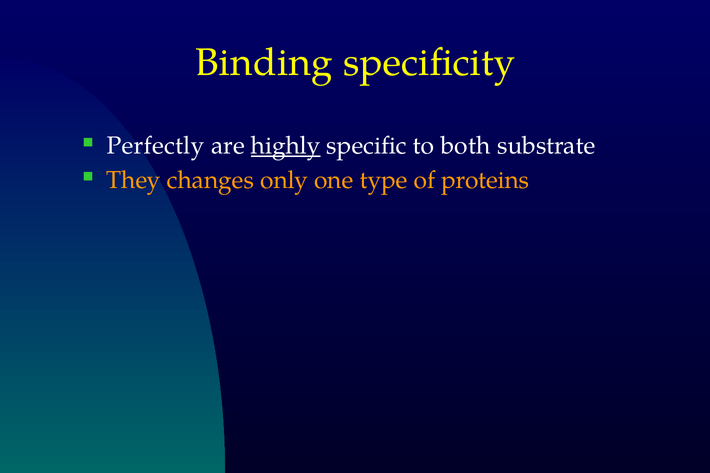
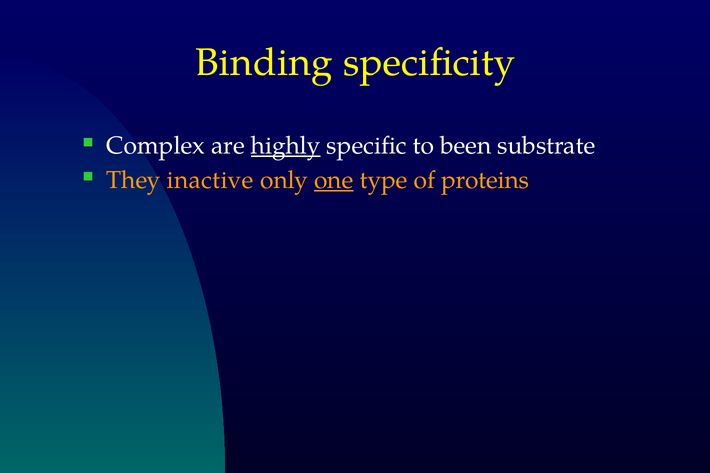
Perfectly: Perfectly -> Complex (156, 146)
both: both -> been (466, 146)
changes: changes -> inactive (210, 180)
one underline: none -> present (334, 180)
